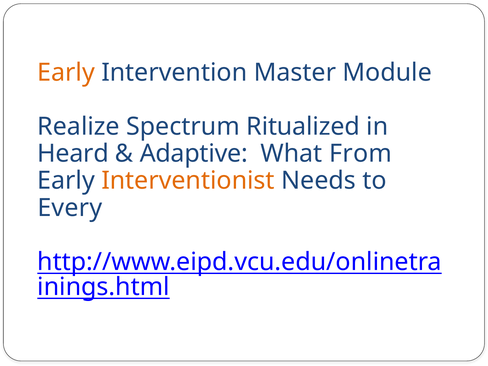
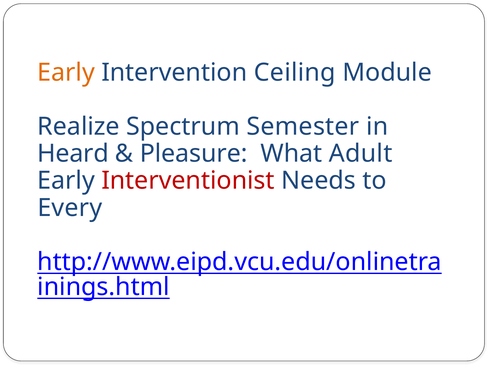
Master: Master -> Ceiling (295, 72)
Ritualized: Ritualized -> Semester (303, 127)
Adaptive: Adaptive -> Pleasure (194, 154)
From: From -> Adult (361, 154)
Interventionist colour: orange -> red (188, 181)
